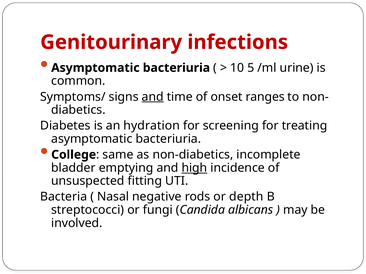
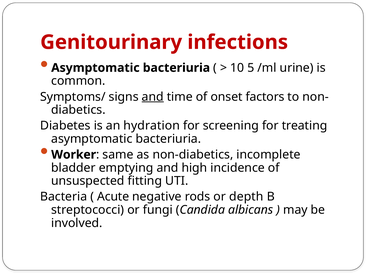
ranges: ranges -> factors (265, 97)
College: College -> Worker (74, 155)
high underline: present -> none (194, 168)
Nasal: Nasal -> Acute (113, 197)
